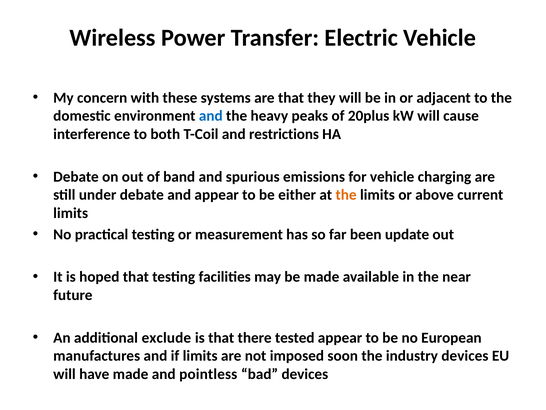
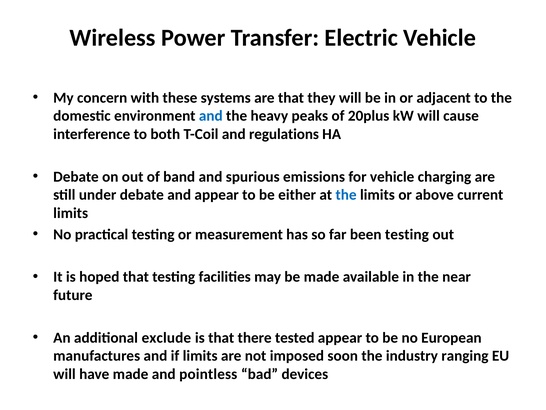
restrictions: restrictions -> regulations (284, 134)
the colour: orange -> blue (346, 195)
been update: update -> testing (407, 234)
industry devices: devices -> ranging (465, 355)
